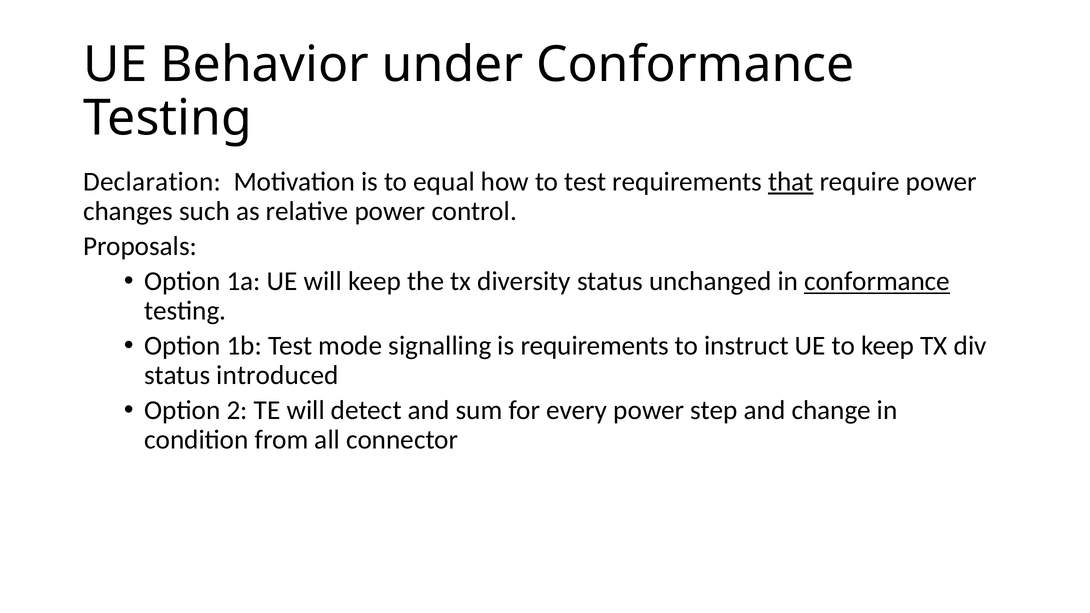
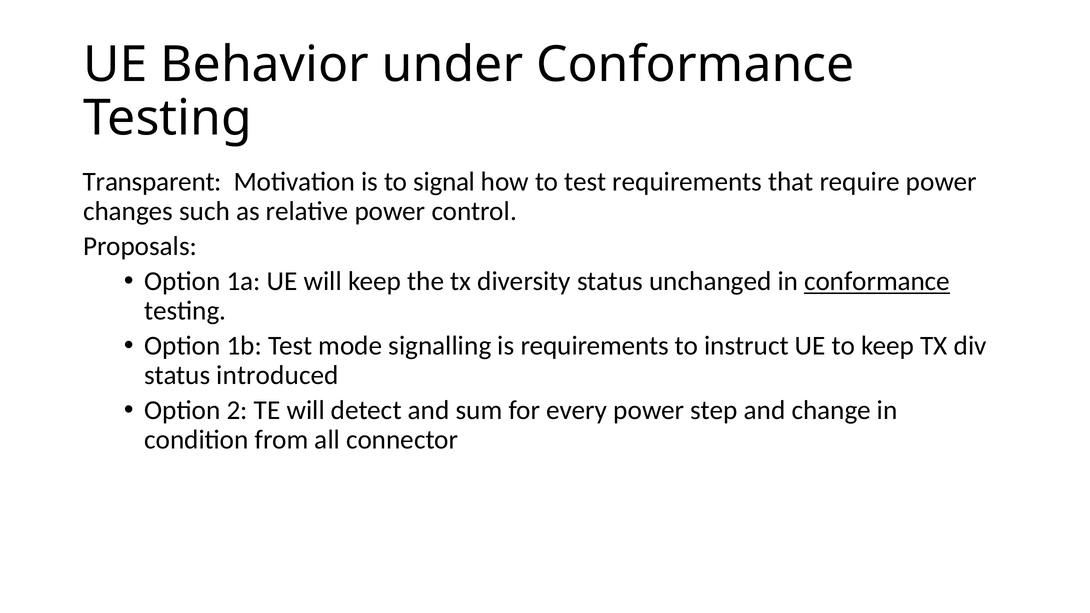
Declaration: Declaration -> Transparent (152, 182)
equal: equal -> signal (444, 182)
that underline: present -> none (791, 182)
